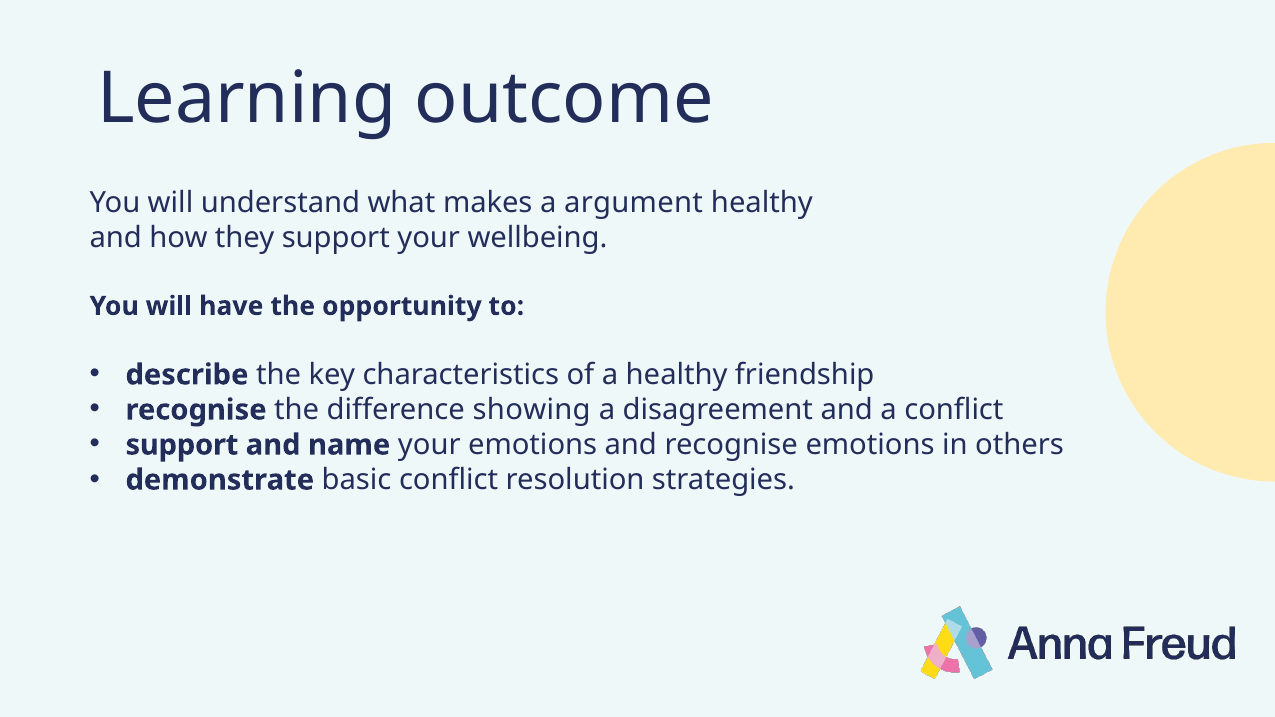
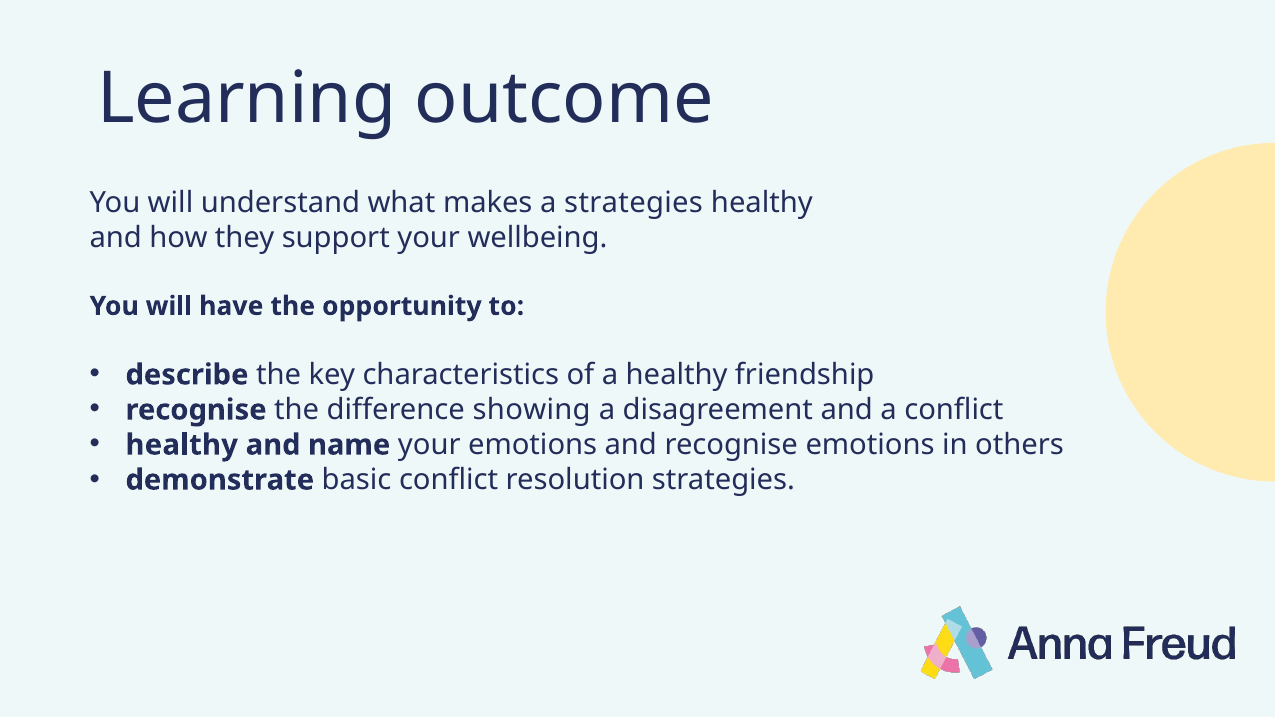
a argument: argument -> strategies (634, 203)
support: support -> healthy (182, 445)
